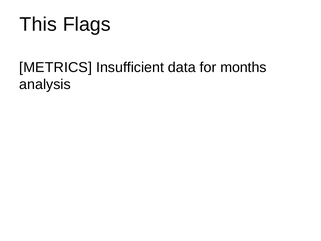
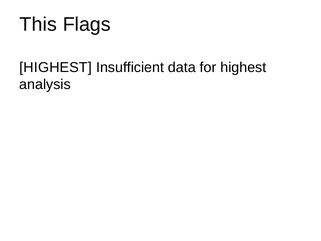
METRICS: METRICS -> HIGHEST (56, 67)
for months: months -> highest (243, 67)
